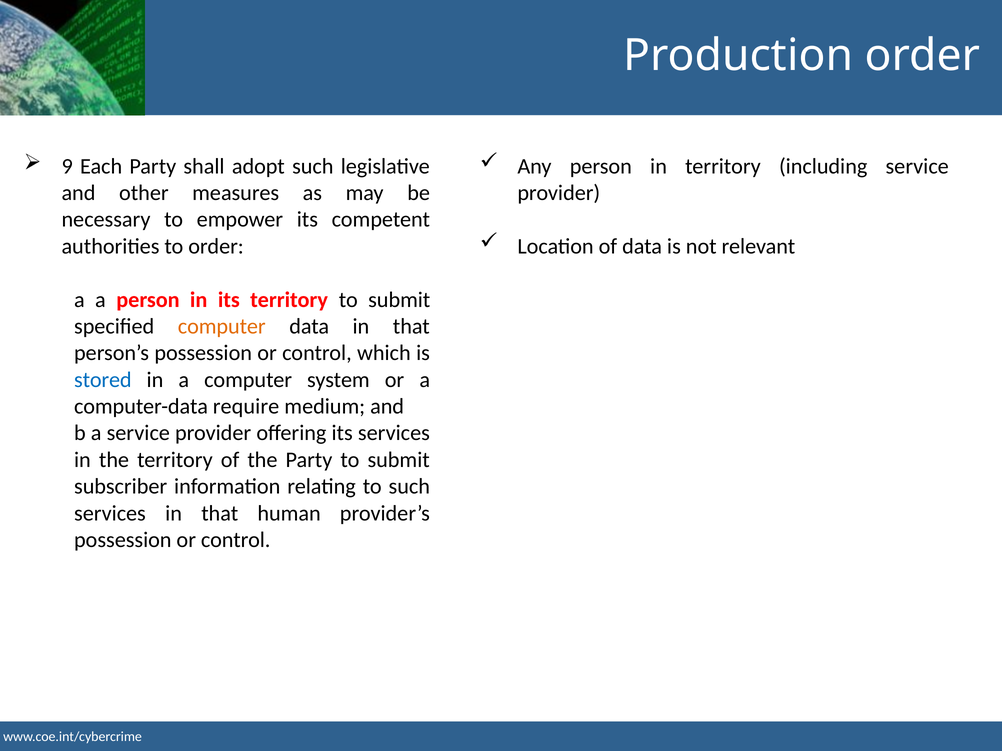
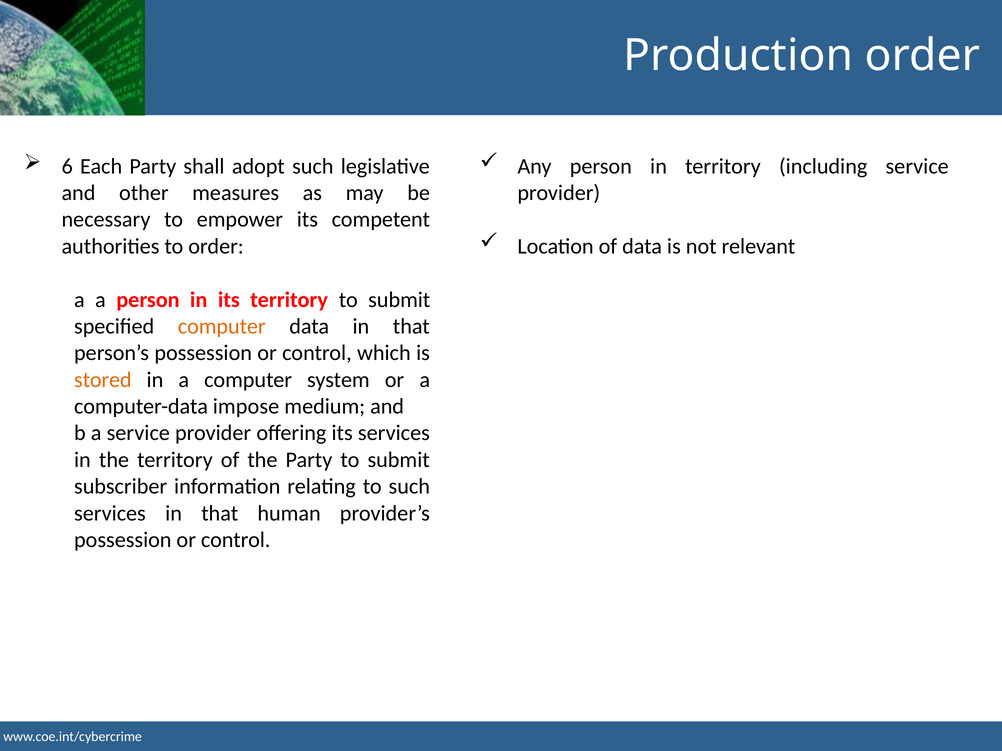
9: 9 -> 6 (67, 166)
stored colour: blue -> orange (103, 380)
require: require -> impose (246, 407)
